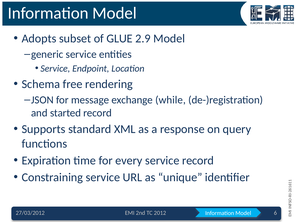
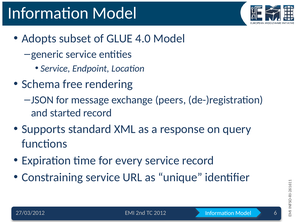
2.9: 2.9 -> 4.0 (143, 39)
while: while -> peers (171, 100)
